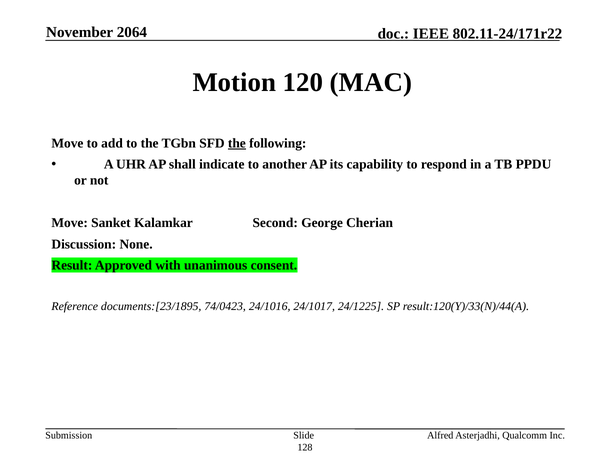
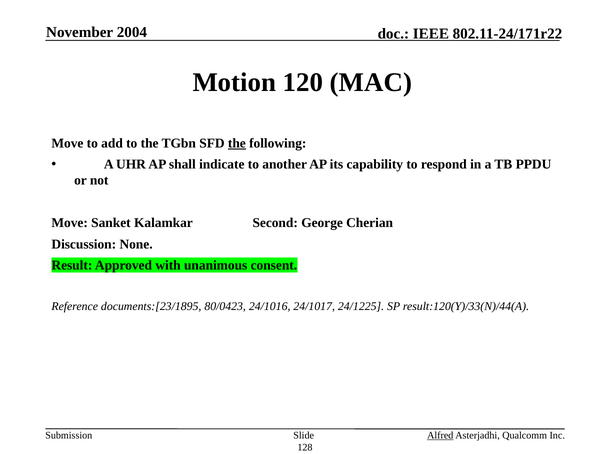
2064: 2064 -> 2004 (132, 32)
74/0423: 74/0423 -> 80/0423 (225, 306)
Alfred underline: none -> present (440, 435)
